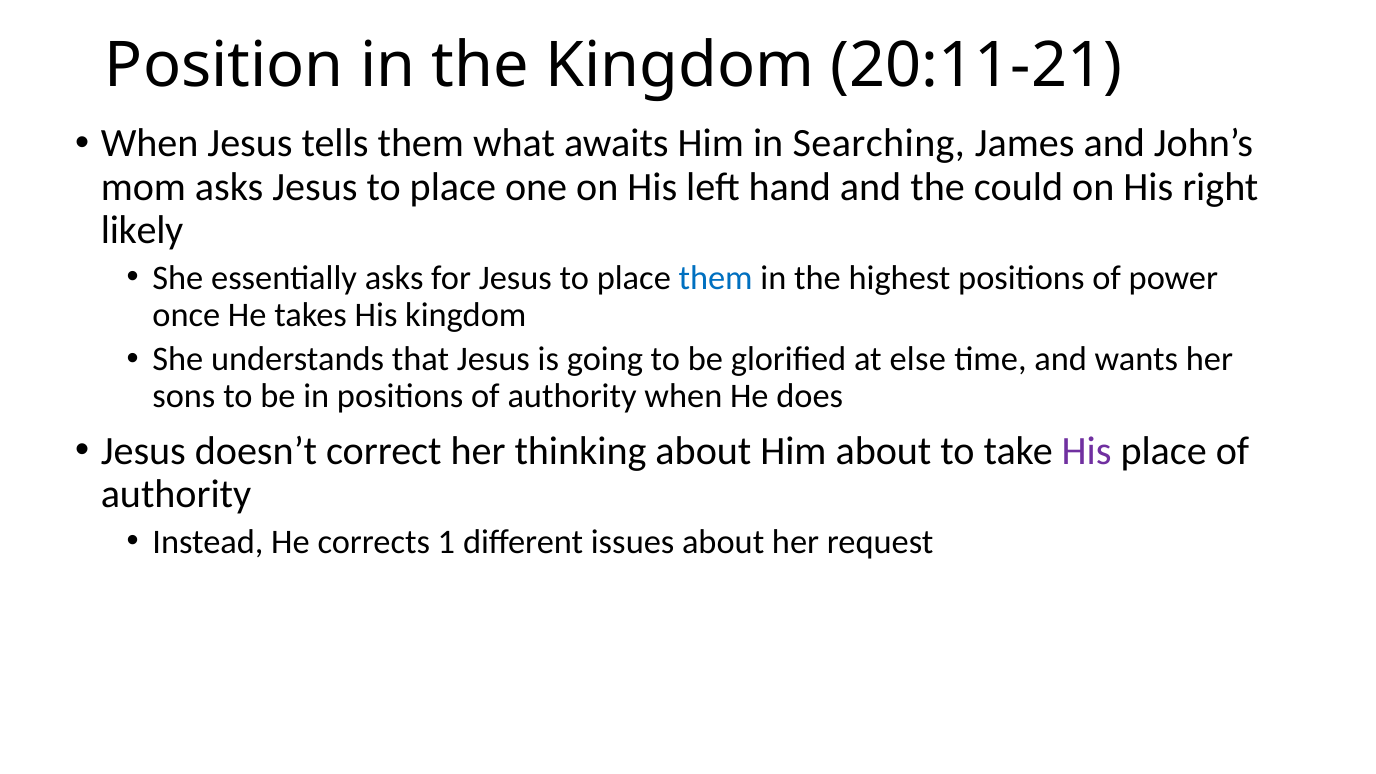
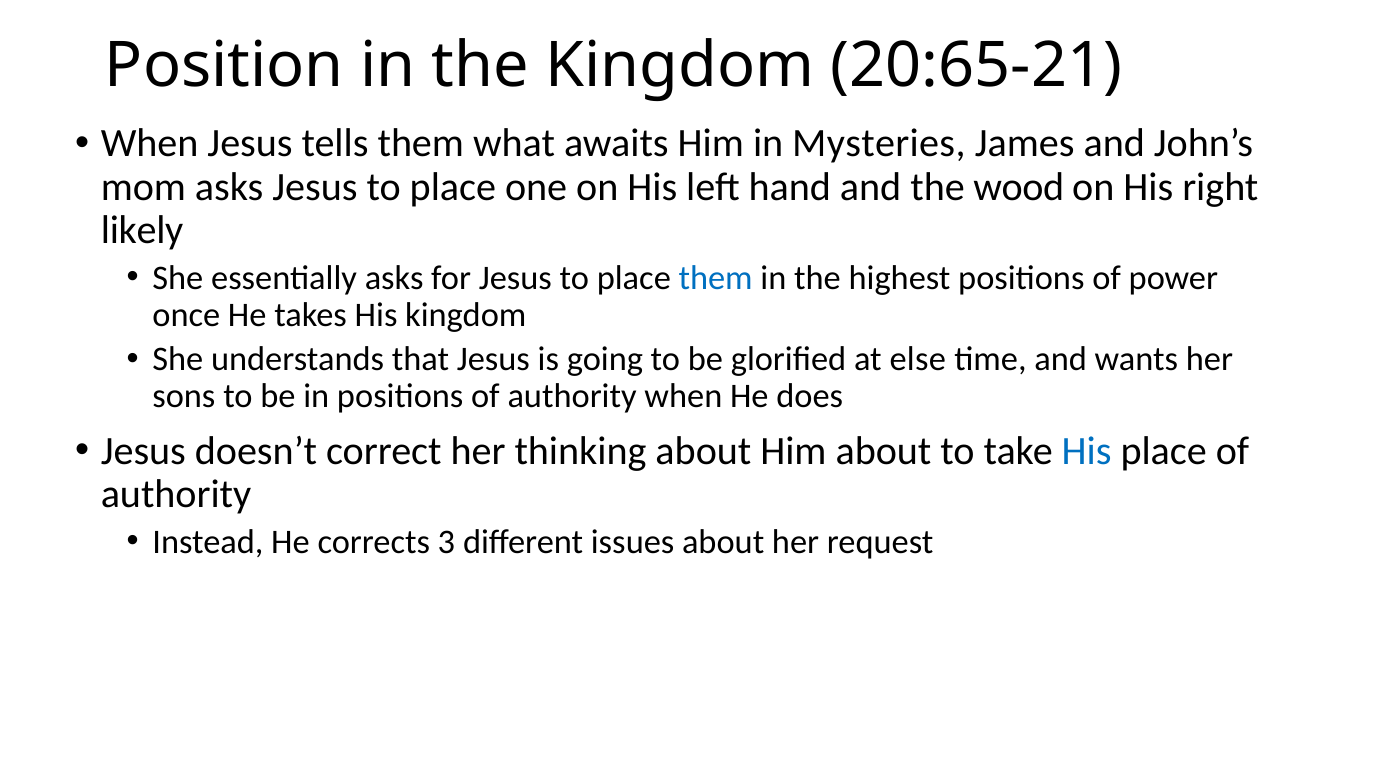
20:11-21: 20:11-21 -> 20:65-21 (976, 66)
Searching: Searching -> Mysteries (879, 144)
could: could -> wood (1019, 187)
His colour: purple -> blue (1087, 451)
1: 1 -> 3 (446, 542)
